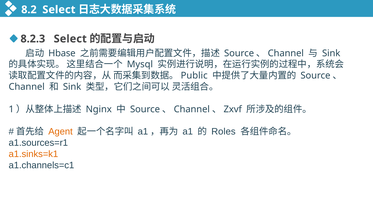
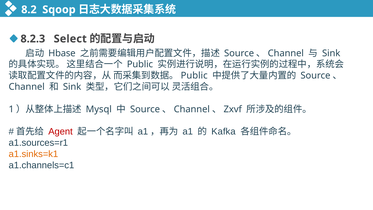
8.2 Select: Select -> Sqoop (59, 10)
Mysql: Mysql -> Public (140, 64)
Nginx: Nginx -> Mysql (99, 109)
Agent colour: orange -> red (60, 131)
Roles: Roles -> Kafka (223, 131)
